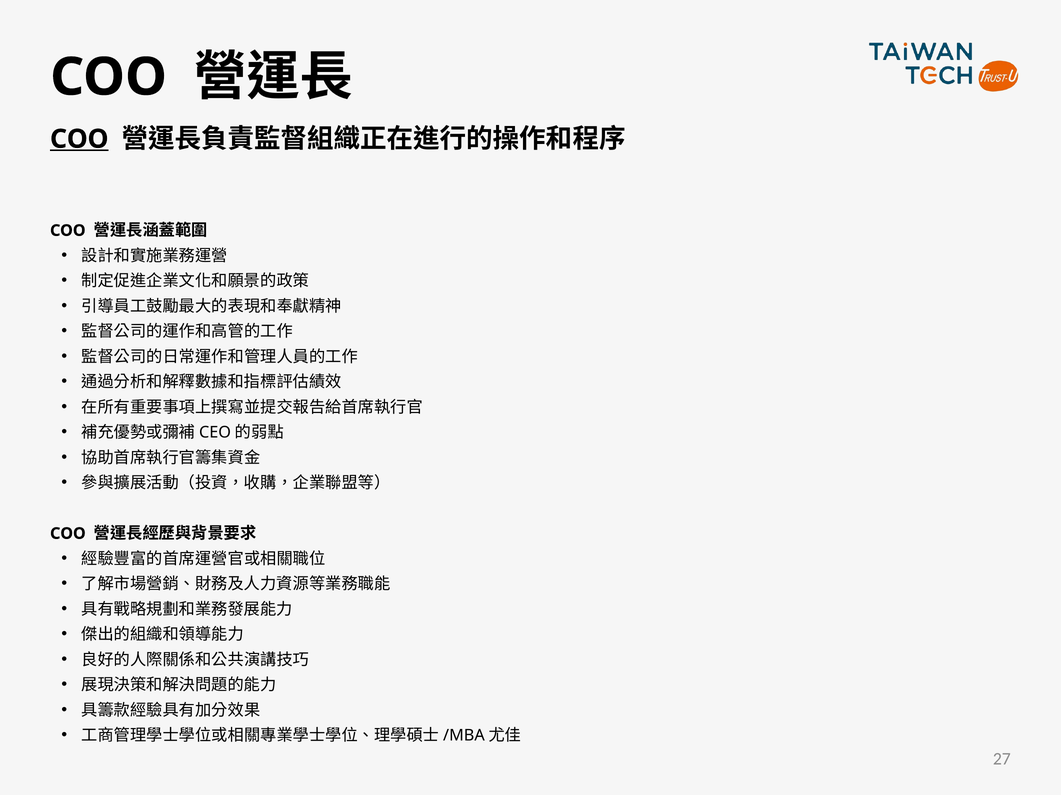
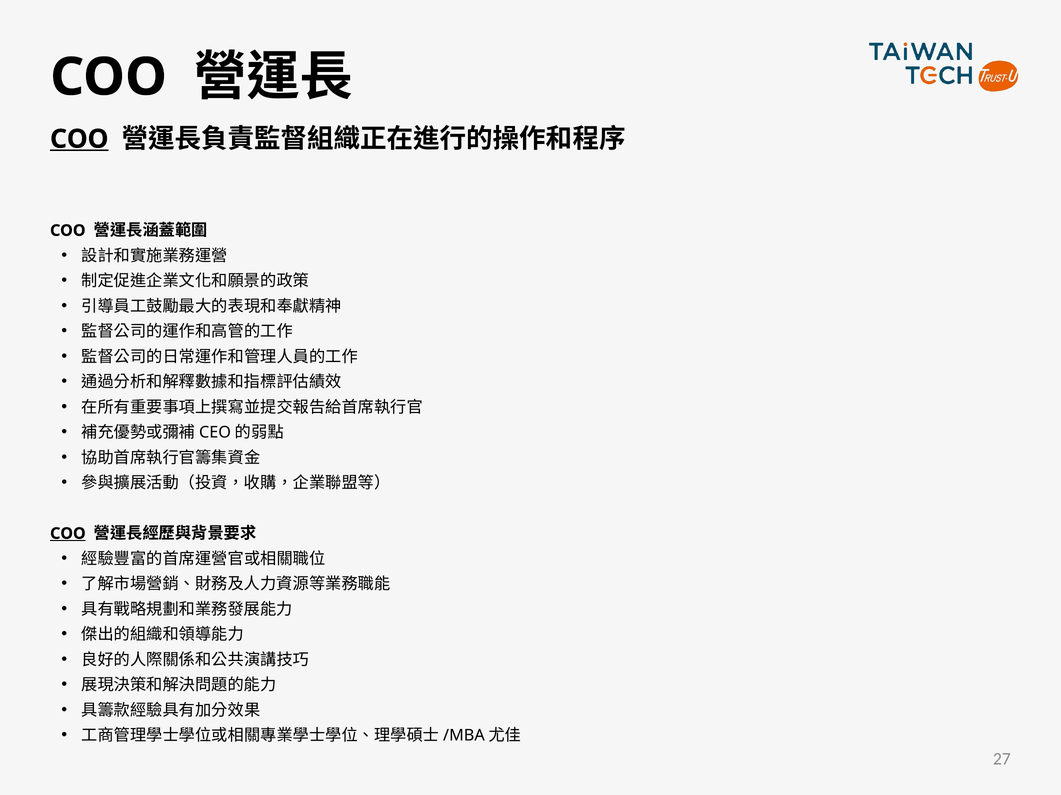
COO underline: none -> present (68, 534)
